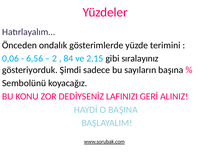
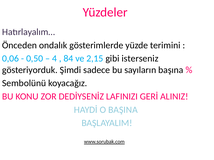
6,56: 6,56 -> 0,50 (35, 59)
2: 2 -> 4 (54, 59)
sıralayınız: sıralayınız -> isterseniz (140, 59)
